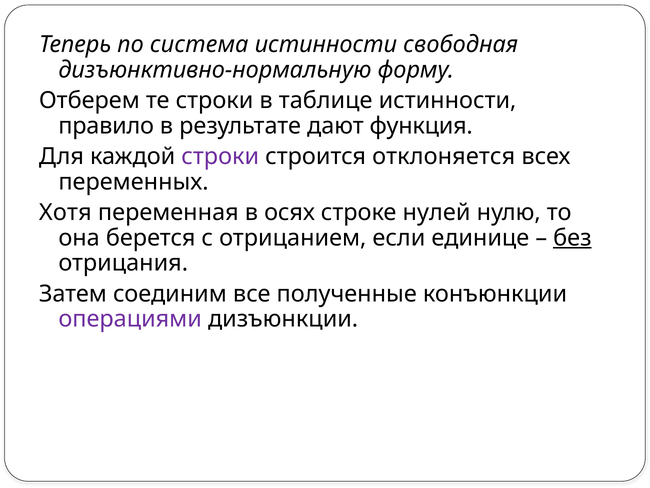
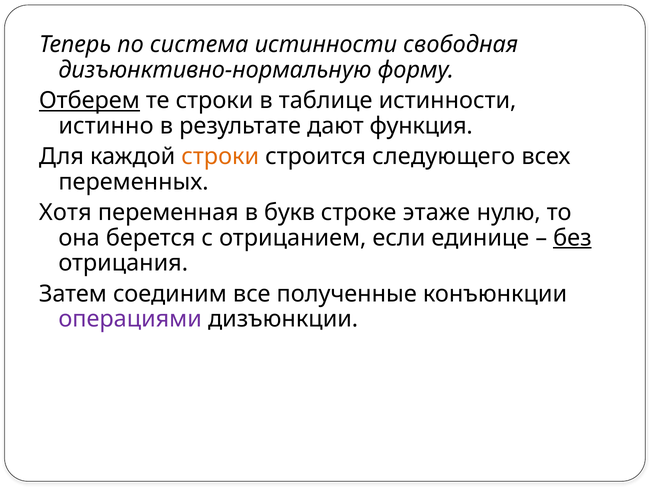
Отберем underline: none -> present (89, 100)
правило: правило -> истинно (106, 126)
строки colour: purple -> orange (220, 156)
отклоняется: отклоняется -> следующего (444, 156)
осях: осях -> букв (290, 212)
нулей: нулей -> этаже (436, 212)
